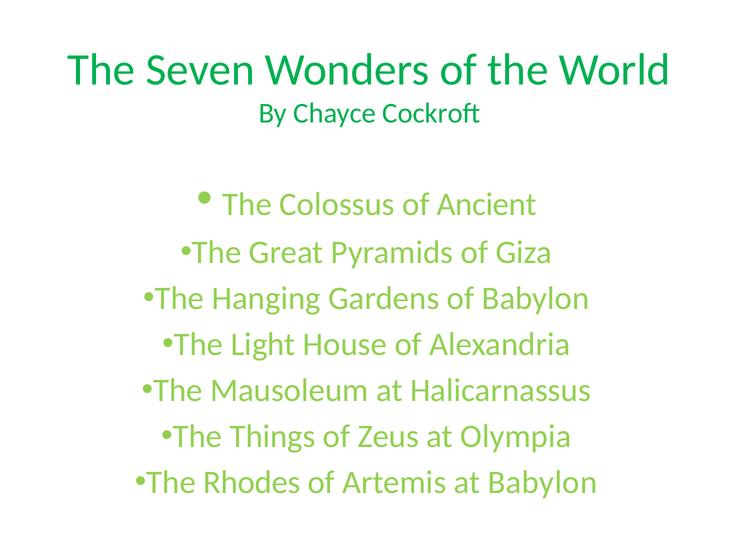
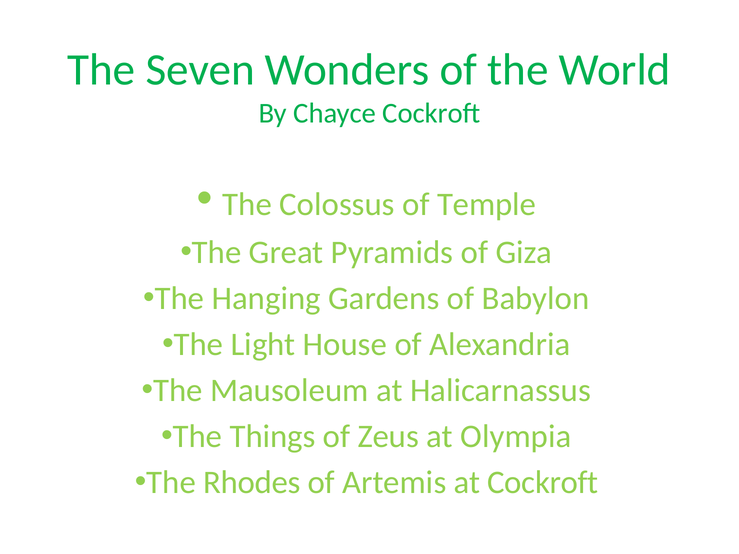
Ancient: Ancient -> Temple (487, 204)
at Babylon: Babylon -> Cockroft (543, 483)
